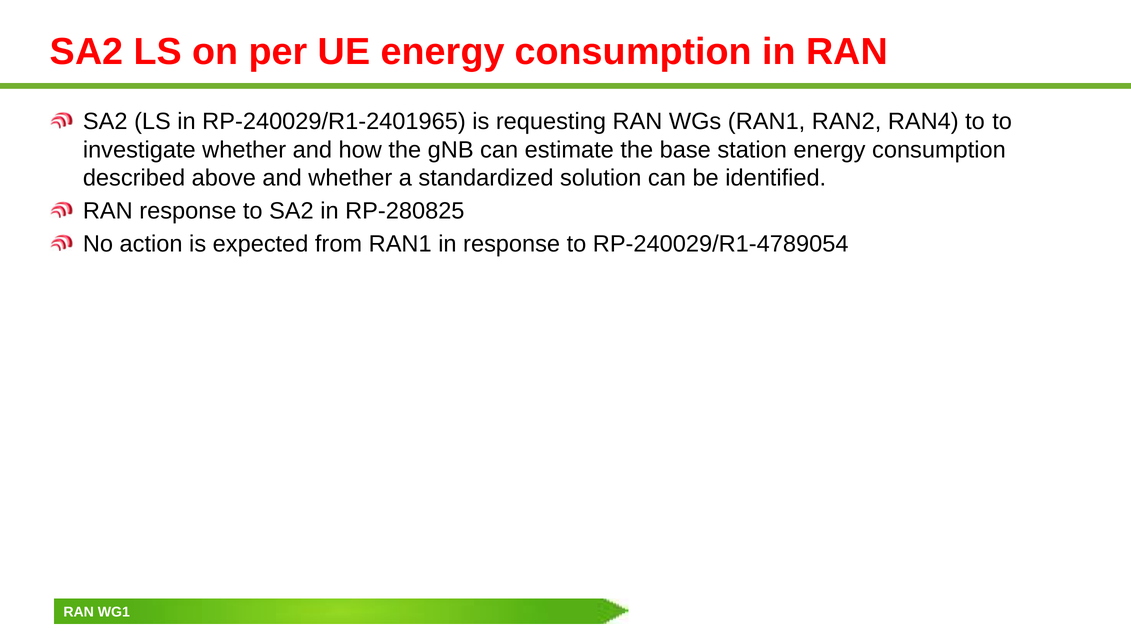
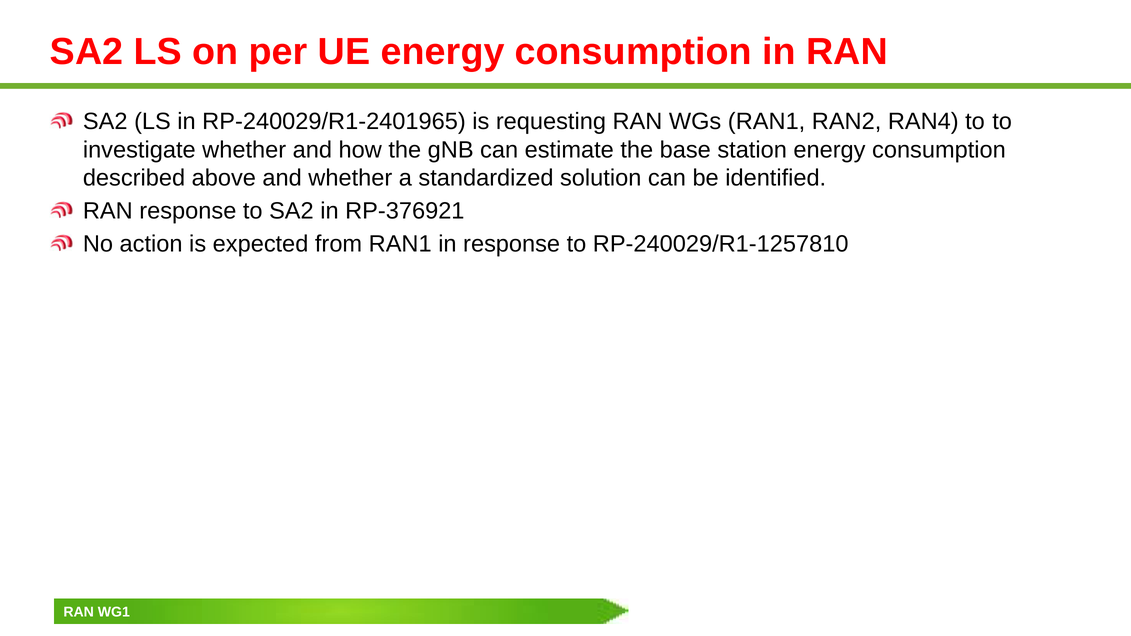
RP-280825: RP-280825 -> RP-376921 (405, 211)
RP‑240029/R1-4789054: RP‑240029/R1-4789054 -> RP‑240029/R1-1257810 (721, 244)
